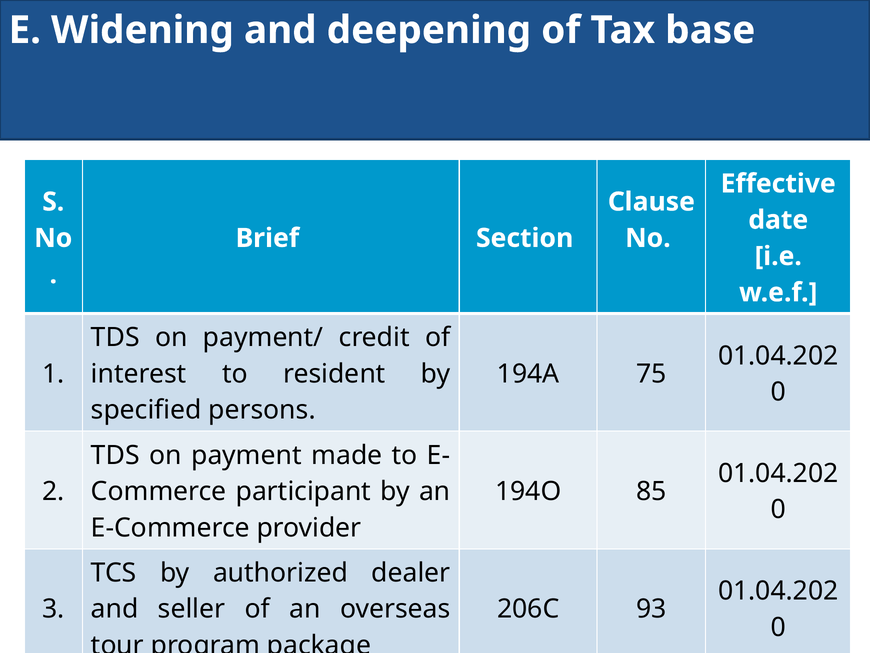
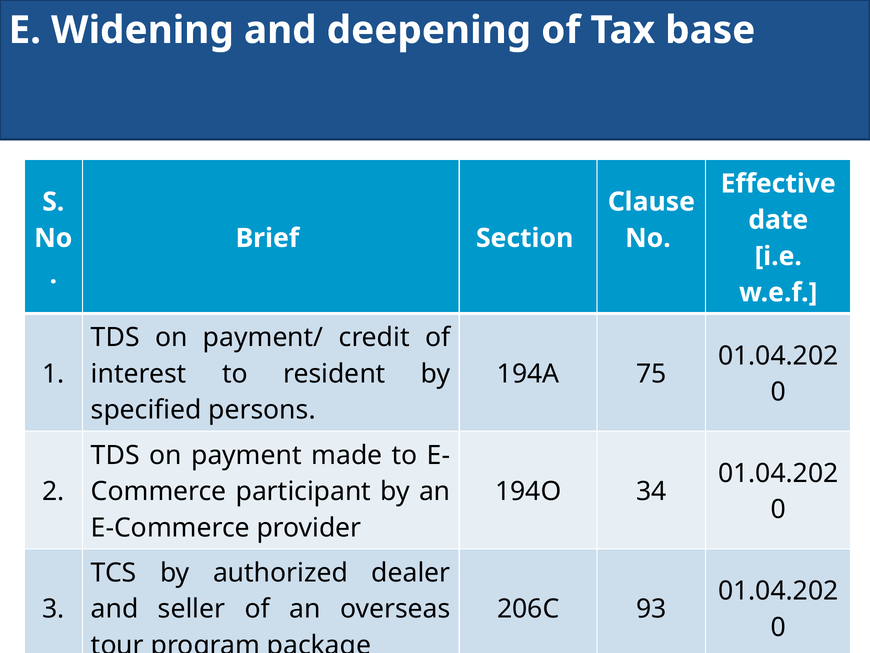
85: 85 -> 34 (651, 491)
